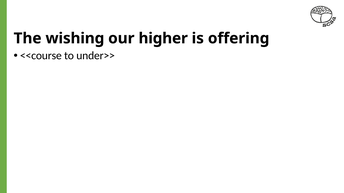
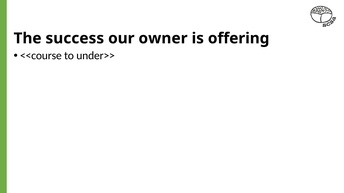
wishing: wishing -> success (75, 38)
higher: higher -> owner (163, 38)
